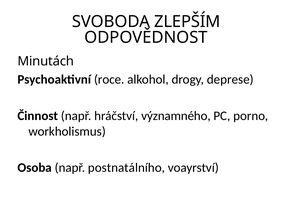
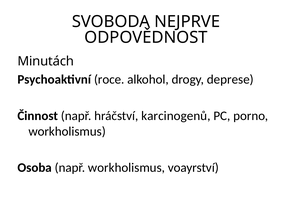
ZLEPŠÍM: ZLEPŠÍM -> NEJPRVE (187, 22)
významného: významného -> karcinogenů (176, 116)
např postnatálního: postnatálního -> workholismus (126, 168)
